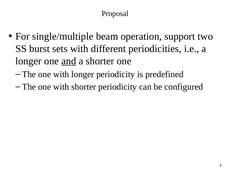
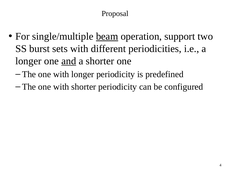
beam underline: none -> present (107, 36)
